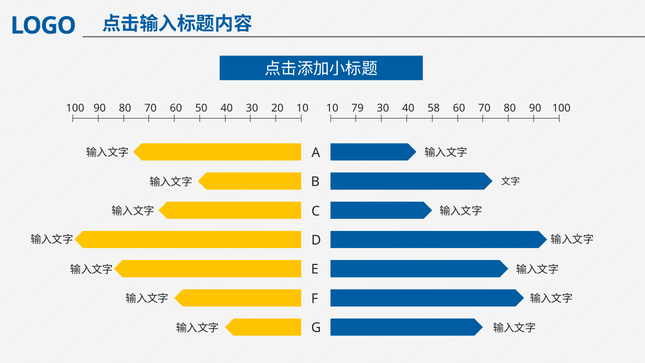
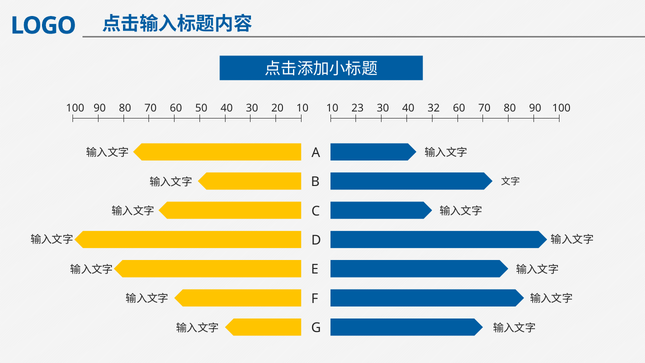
79: 79 -> 23 (358, 108)
58: 58 -> 32 (434, 108)
